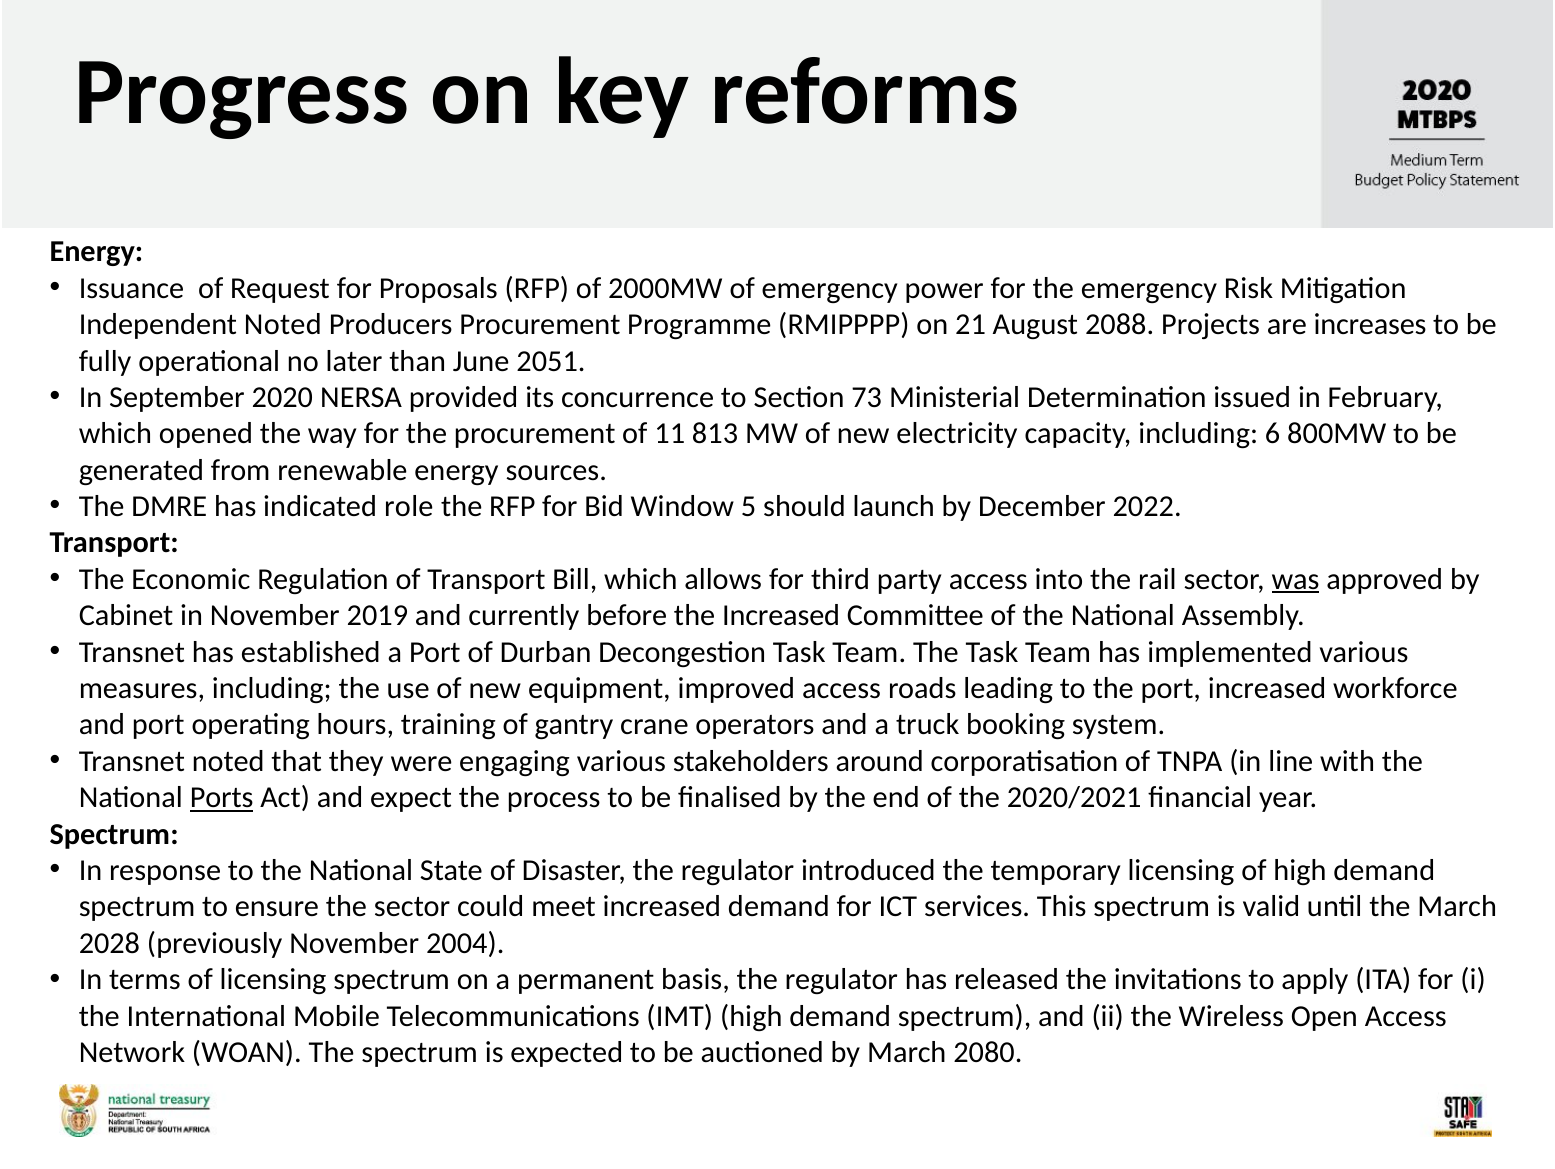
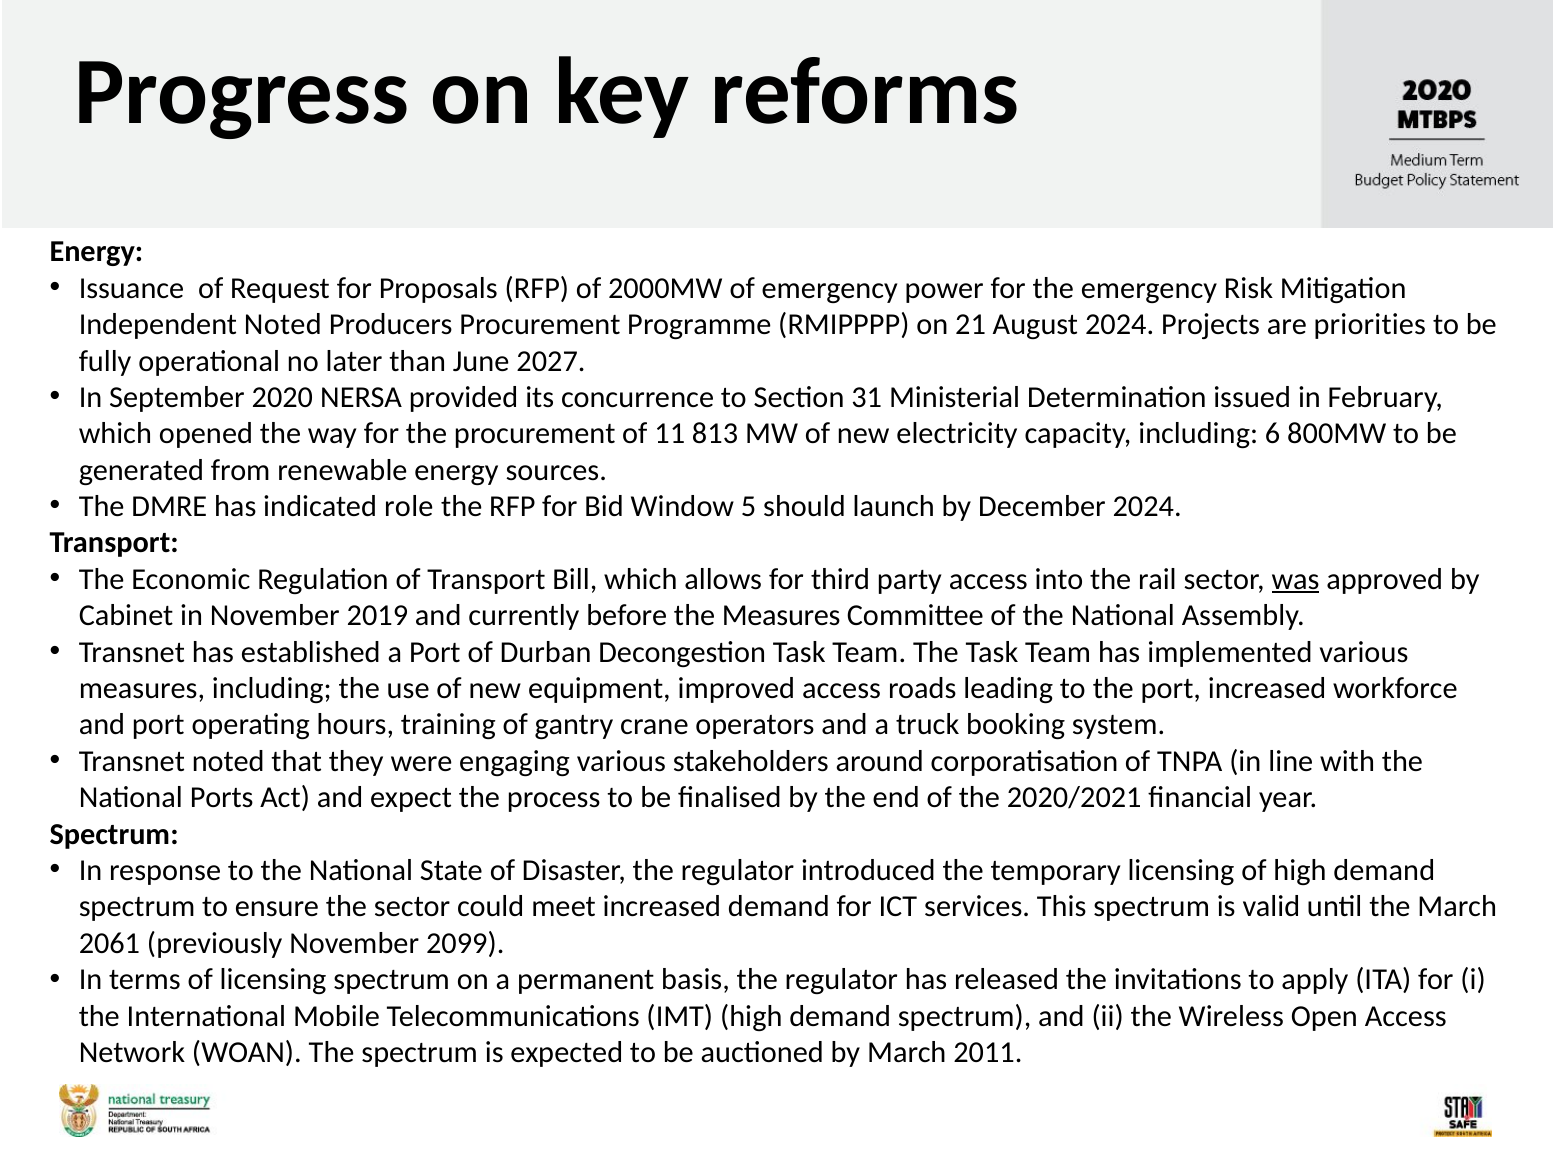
August 2088: 2088 -> 2024 (1120, 324)
increases: increases -> priorities (1370, 324)
2051: 2051 -> 2027 (551, 361)
73: 73 -> 31 (867, 397)
December 2022: 2022 -> 2024 (1147, 506)
the Increased: Increased -> Measures (781, 615)
Ports underline: present -> none (222, 797)
2028: 2028 -> 2061 (109, 943)
2004: 2004 -> 2099 (465, 943)
2080: 2080 -> 2011 (988, 1052)
